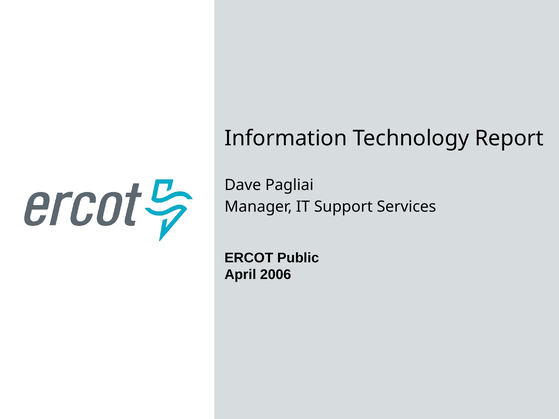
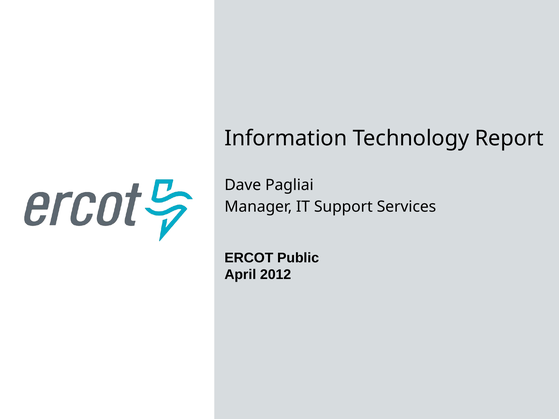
2006: 2006 -> 2012 (276, 275)
